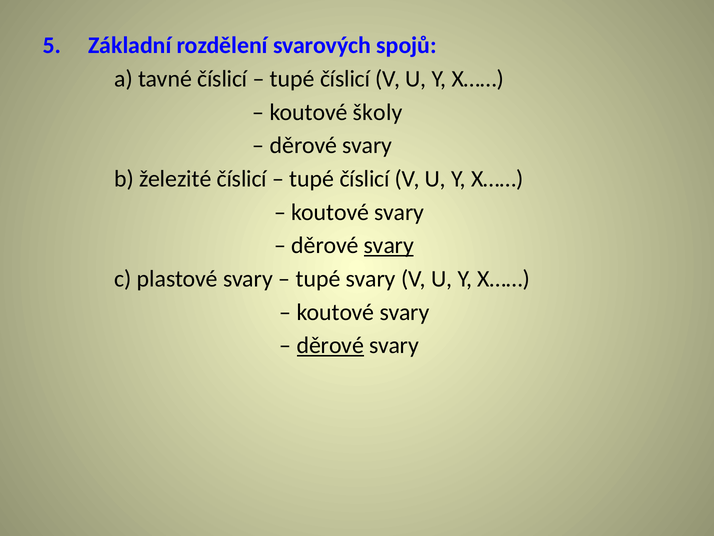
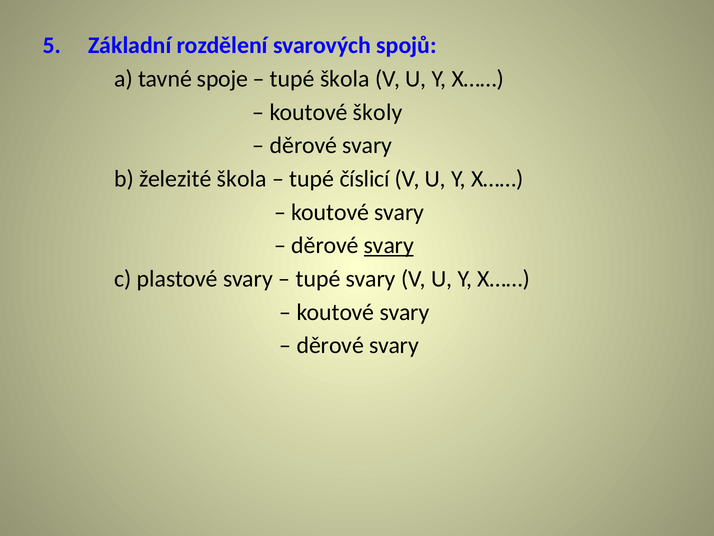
tavné číslicí: číslicí -> spoje (222, 79)
číslicí: číslicí -> škola (345, 79)
železité číslicí: číslicí -> škola (242, 179)
děrové underline: present -> none (330, 345)
